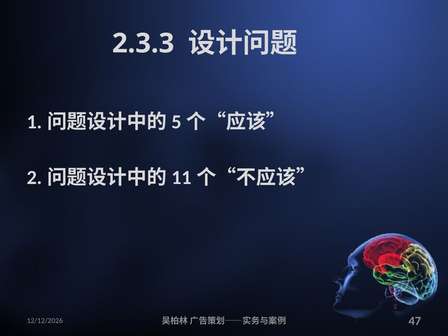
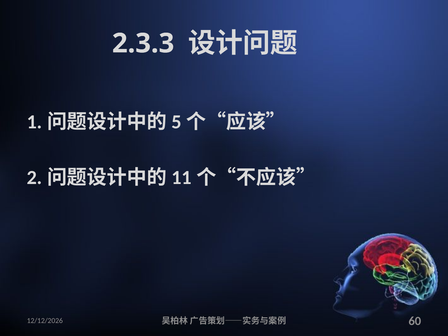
47: 47 -> 60 (415, 321)
